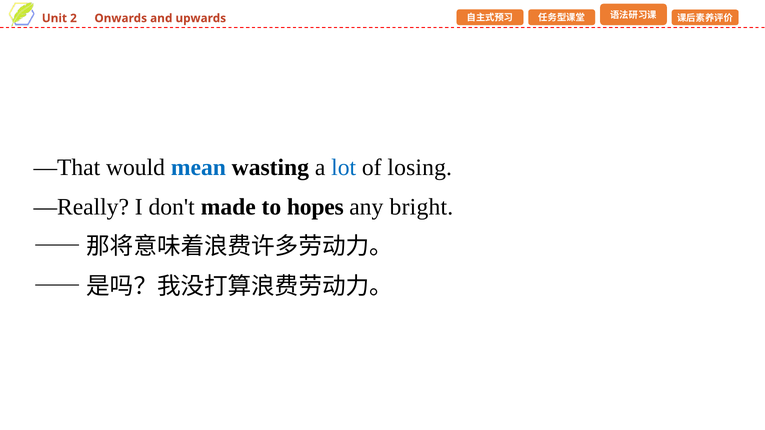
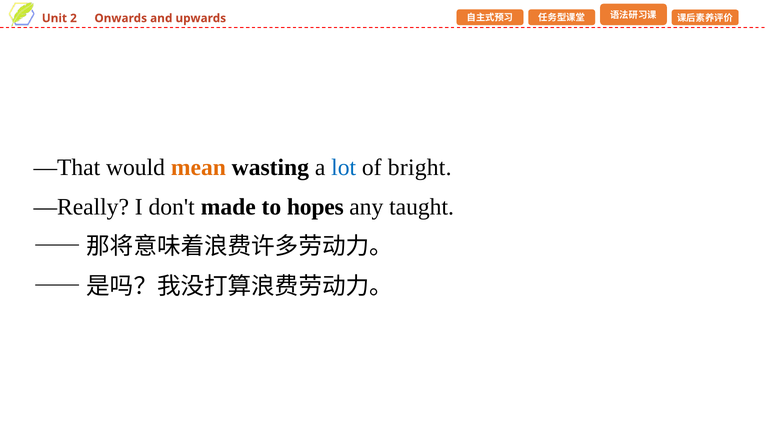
mean colour: blue -> orange (198, 167)
losing: losing -> bright (420, 167)
bright: bright -> taught (422, 207)
